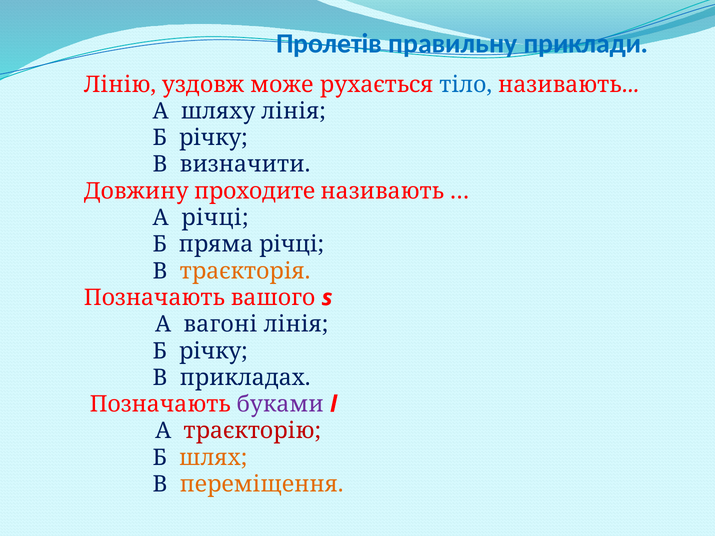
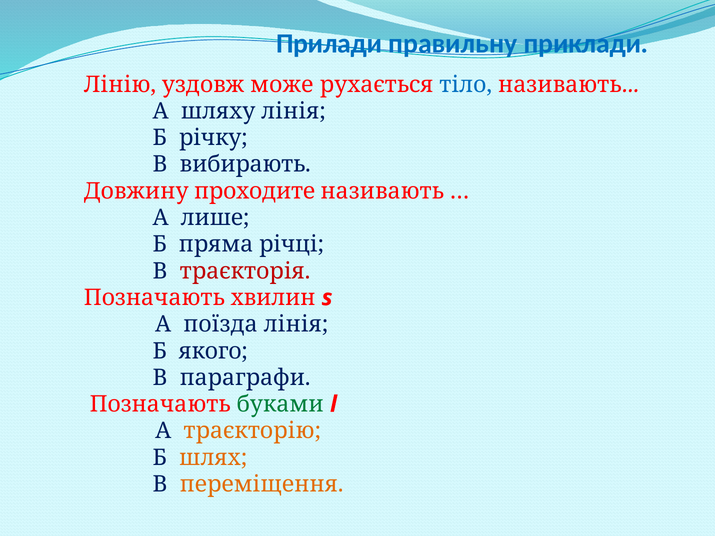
Пролетів: Пролетів -> Прилади (329, 44)
визначити: визначити -> вибирають (245, 165)
А річці: річці -> лише (215, 218)
траєкторія colour: orange -> red (245, 271)
вашого: вашого -> хвилин (273, 298)
вагоні: вагоні -> поїзда (221, 324)
річку: річку -> якого (213, 351)
прикладах: прикладах -> параграфи (245, 378)
буками colour: purple -> green (280, 404)
траєкторію colour: red -> orange (252, 431)
